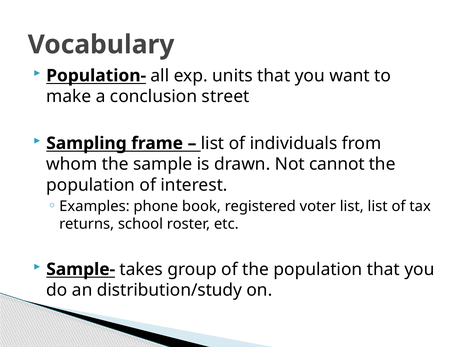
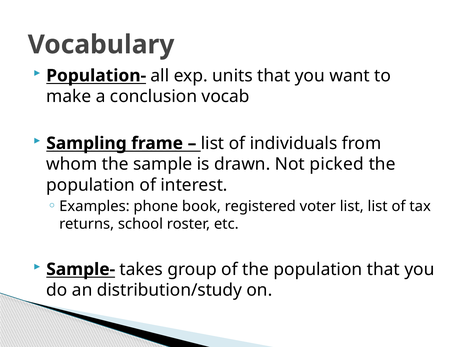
street: street -> vocab (226, 97)
cannot: cannot -> picked (337, 164)
